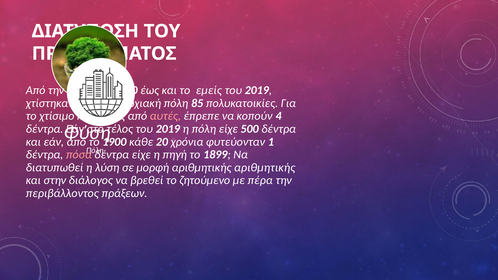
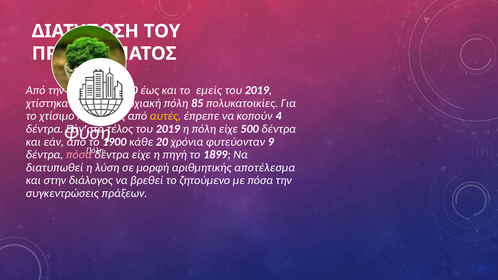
αυτές colour: pink -> yellow (165, 116)
1: 1 -> 9 (271, 142)
αριθμητικής αριθμητικής: αριθμητικής -> αποτέλεσμα (265, 168)
με πέρα: πέρα -> πόσα (260, 180)
περιβάλλοντος: περιβάλλοντος -> συγκεντρώσεις (62, 193)
